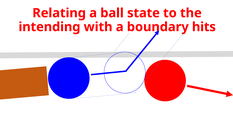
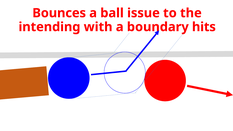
Relating: Relating -> Bounces (59, 13)
state: state -> issue (143, 13)
